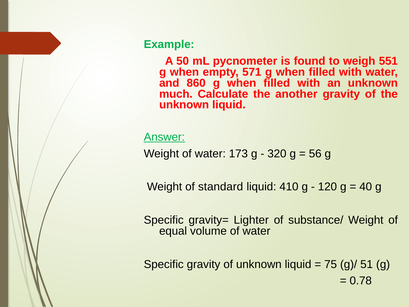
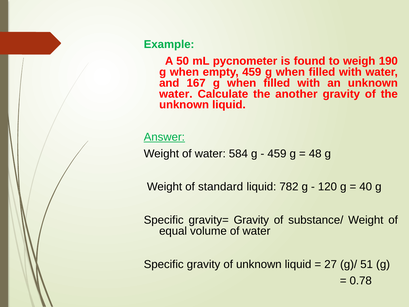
551: 551 -> 190 (388, 61)
empty 571: 571 -> 459 (252, 72)
860: 860 -> 167 (196, 83)
much: much -> water (176, 94)
173: 173 -> 584 (238, 154)
320: 320 -> 459 (277, 154)
56: 56 -> 48 (315, 154)
410: 410 -> 782 (289, 187)
gravity= Lighter: Lighter -> Gravity (251, 220)
75: 75 -> 27 (331, 264)
